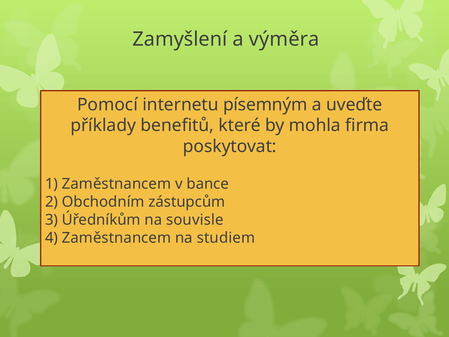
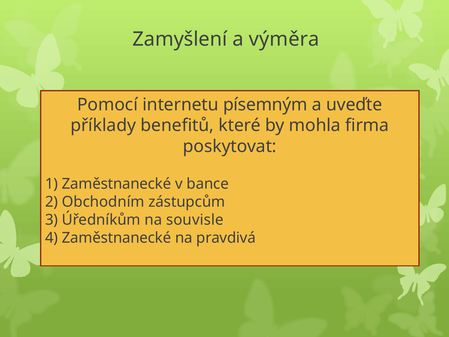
Zaměstnancem: Zaměstnancem -> Zaměstnanecké (117, 184)
Zaměstnancem: Zaměstnancem -> Zaměstnanecké (117, 238)
studiem: studiem -> pravdivá (226, 238)
